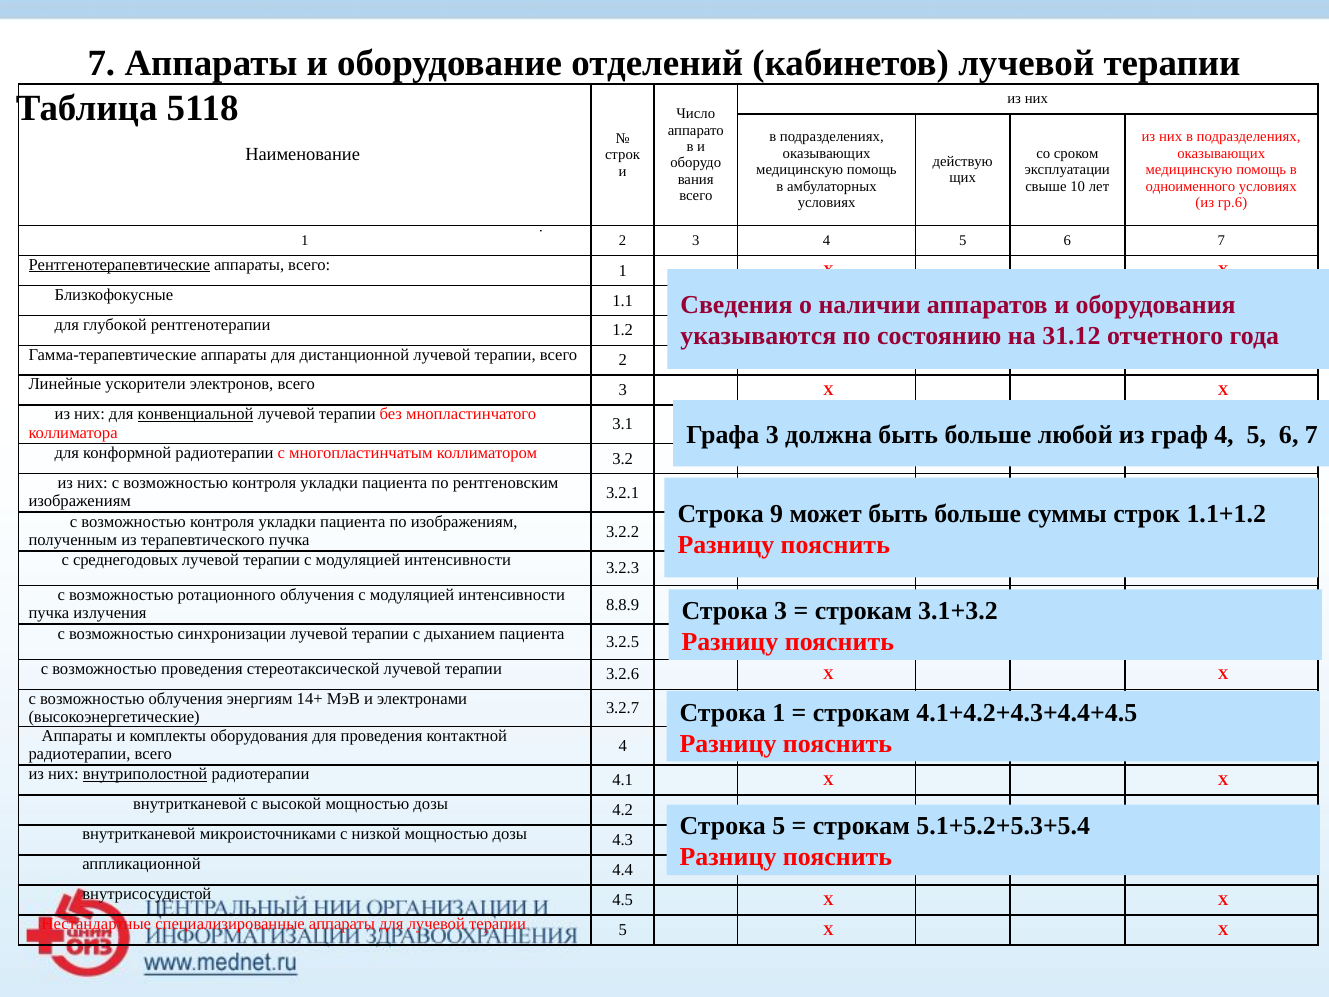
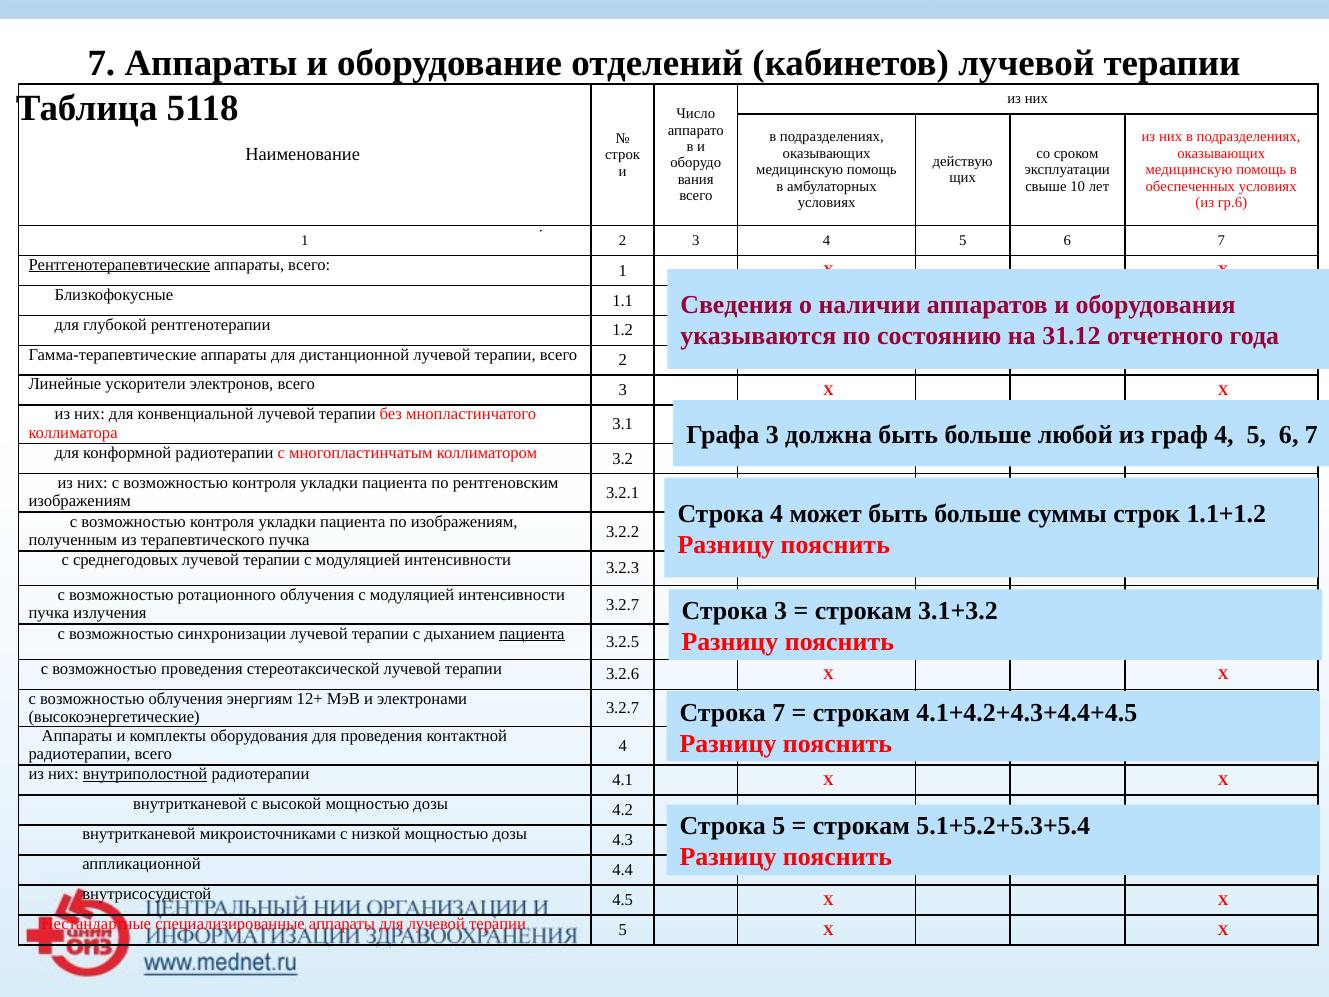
одноименного: одноименного -> обеспеченных (1190, 186)
конвенциальной underline: present -> none (195, 414)
Строка 9: 9 -> 4 (777, 514)
8.8.9: 8.8.9 -> 3.2.7 (623, 605)
пациента underline: none -> present (532, 633)
14+: 14+ -> 12+ (310, 699)
Строка 1: 1 -> 7 (779, 712)
